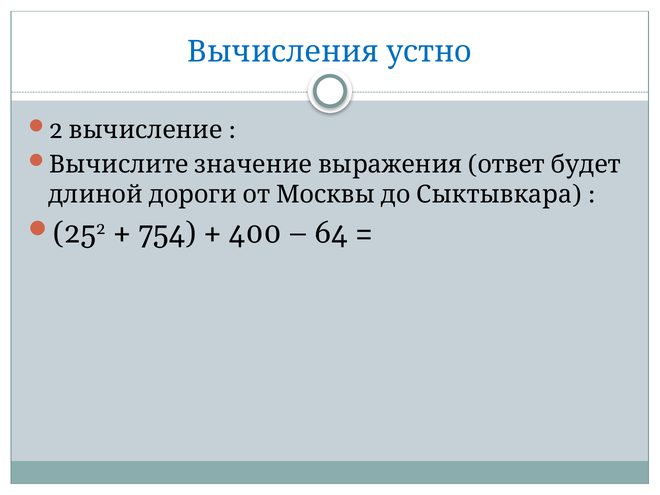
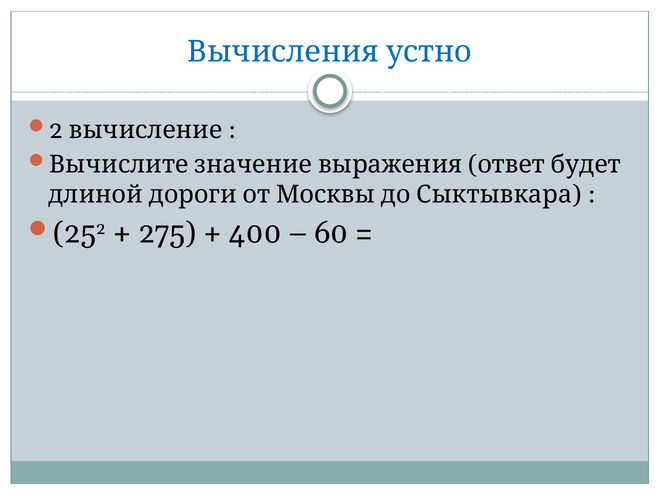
754: 754 -> 275 (167, 233)
64: 64 -> 60 (331, 233)
